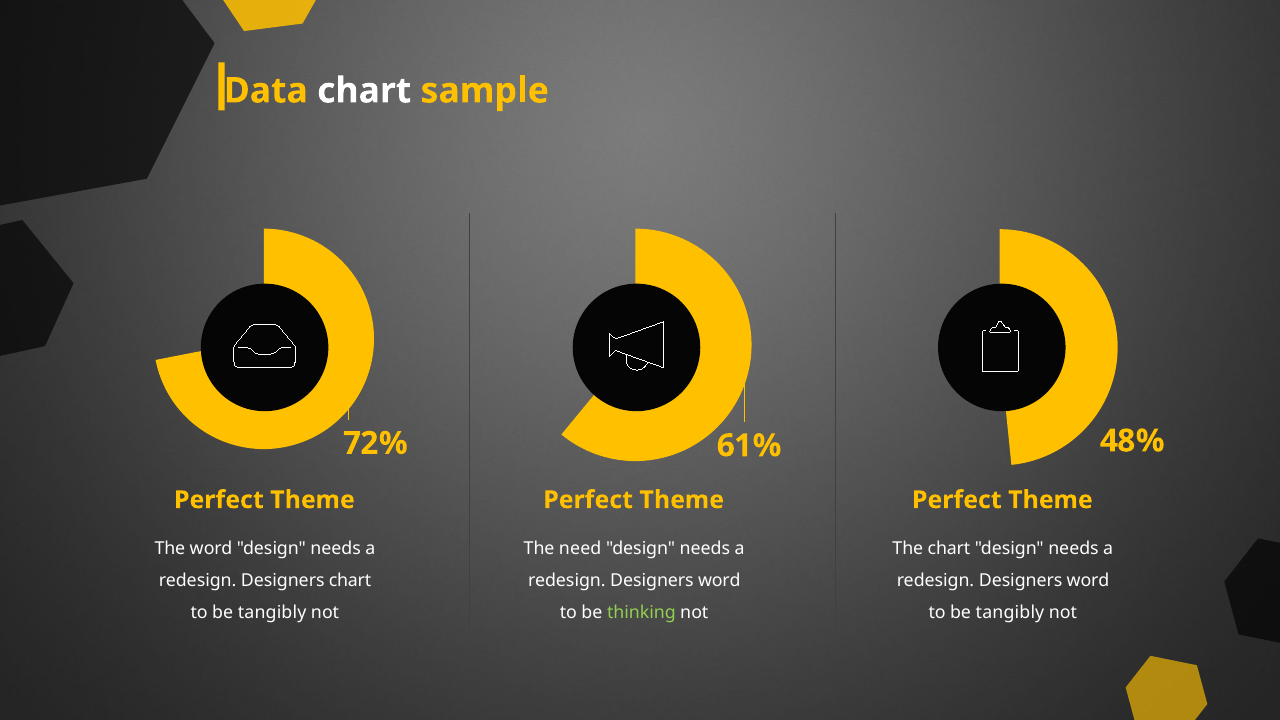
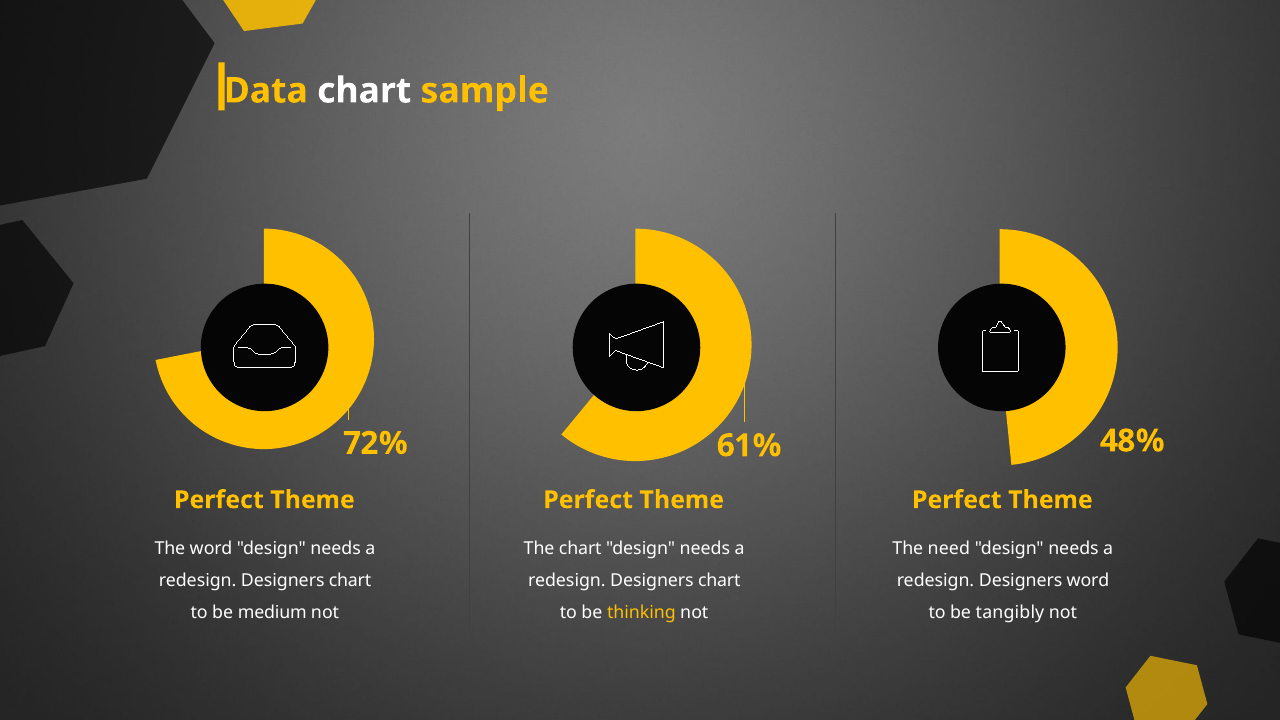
The need: need -> chart (580, 549)
The chart: chart -> need (949, 549)
word: word -> chart (719, 581)
tangibly: tangibly -> medium (272, 613)
thinking colour: light green -> yellow (641, 613)
